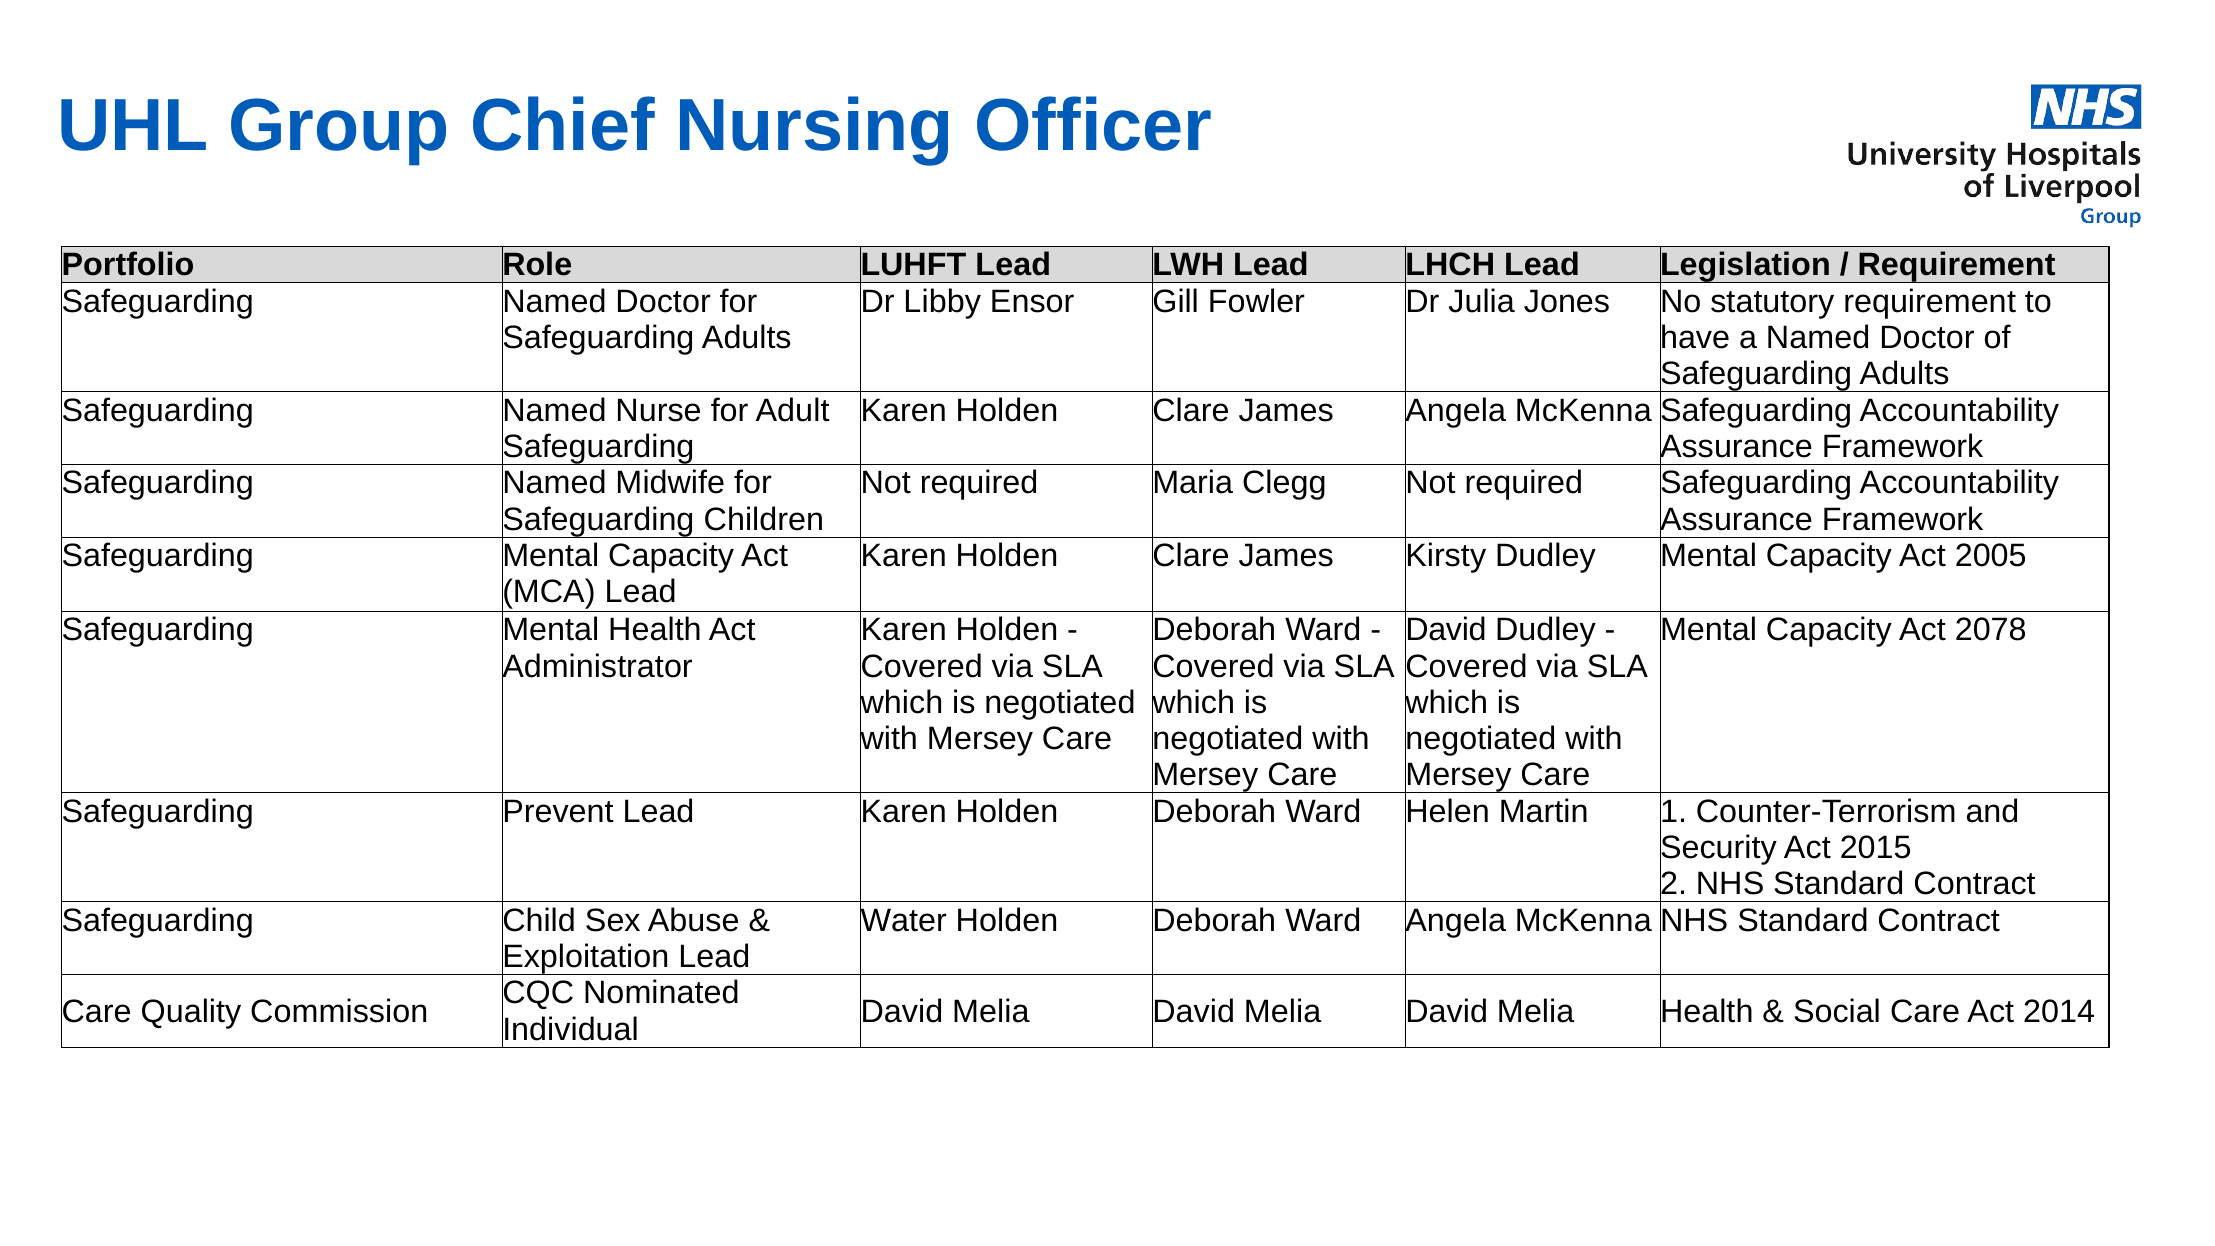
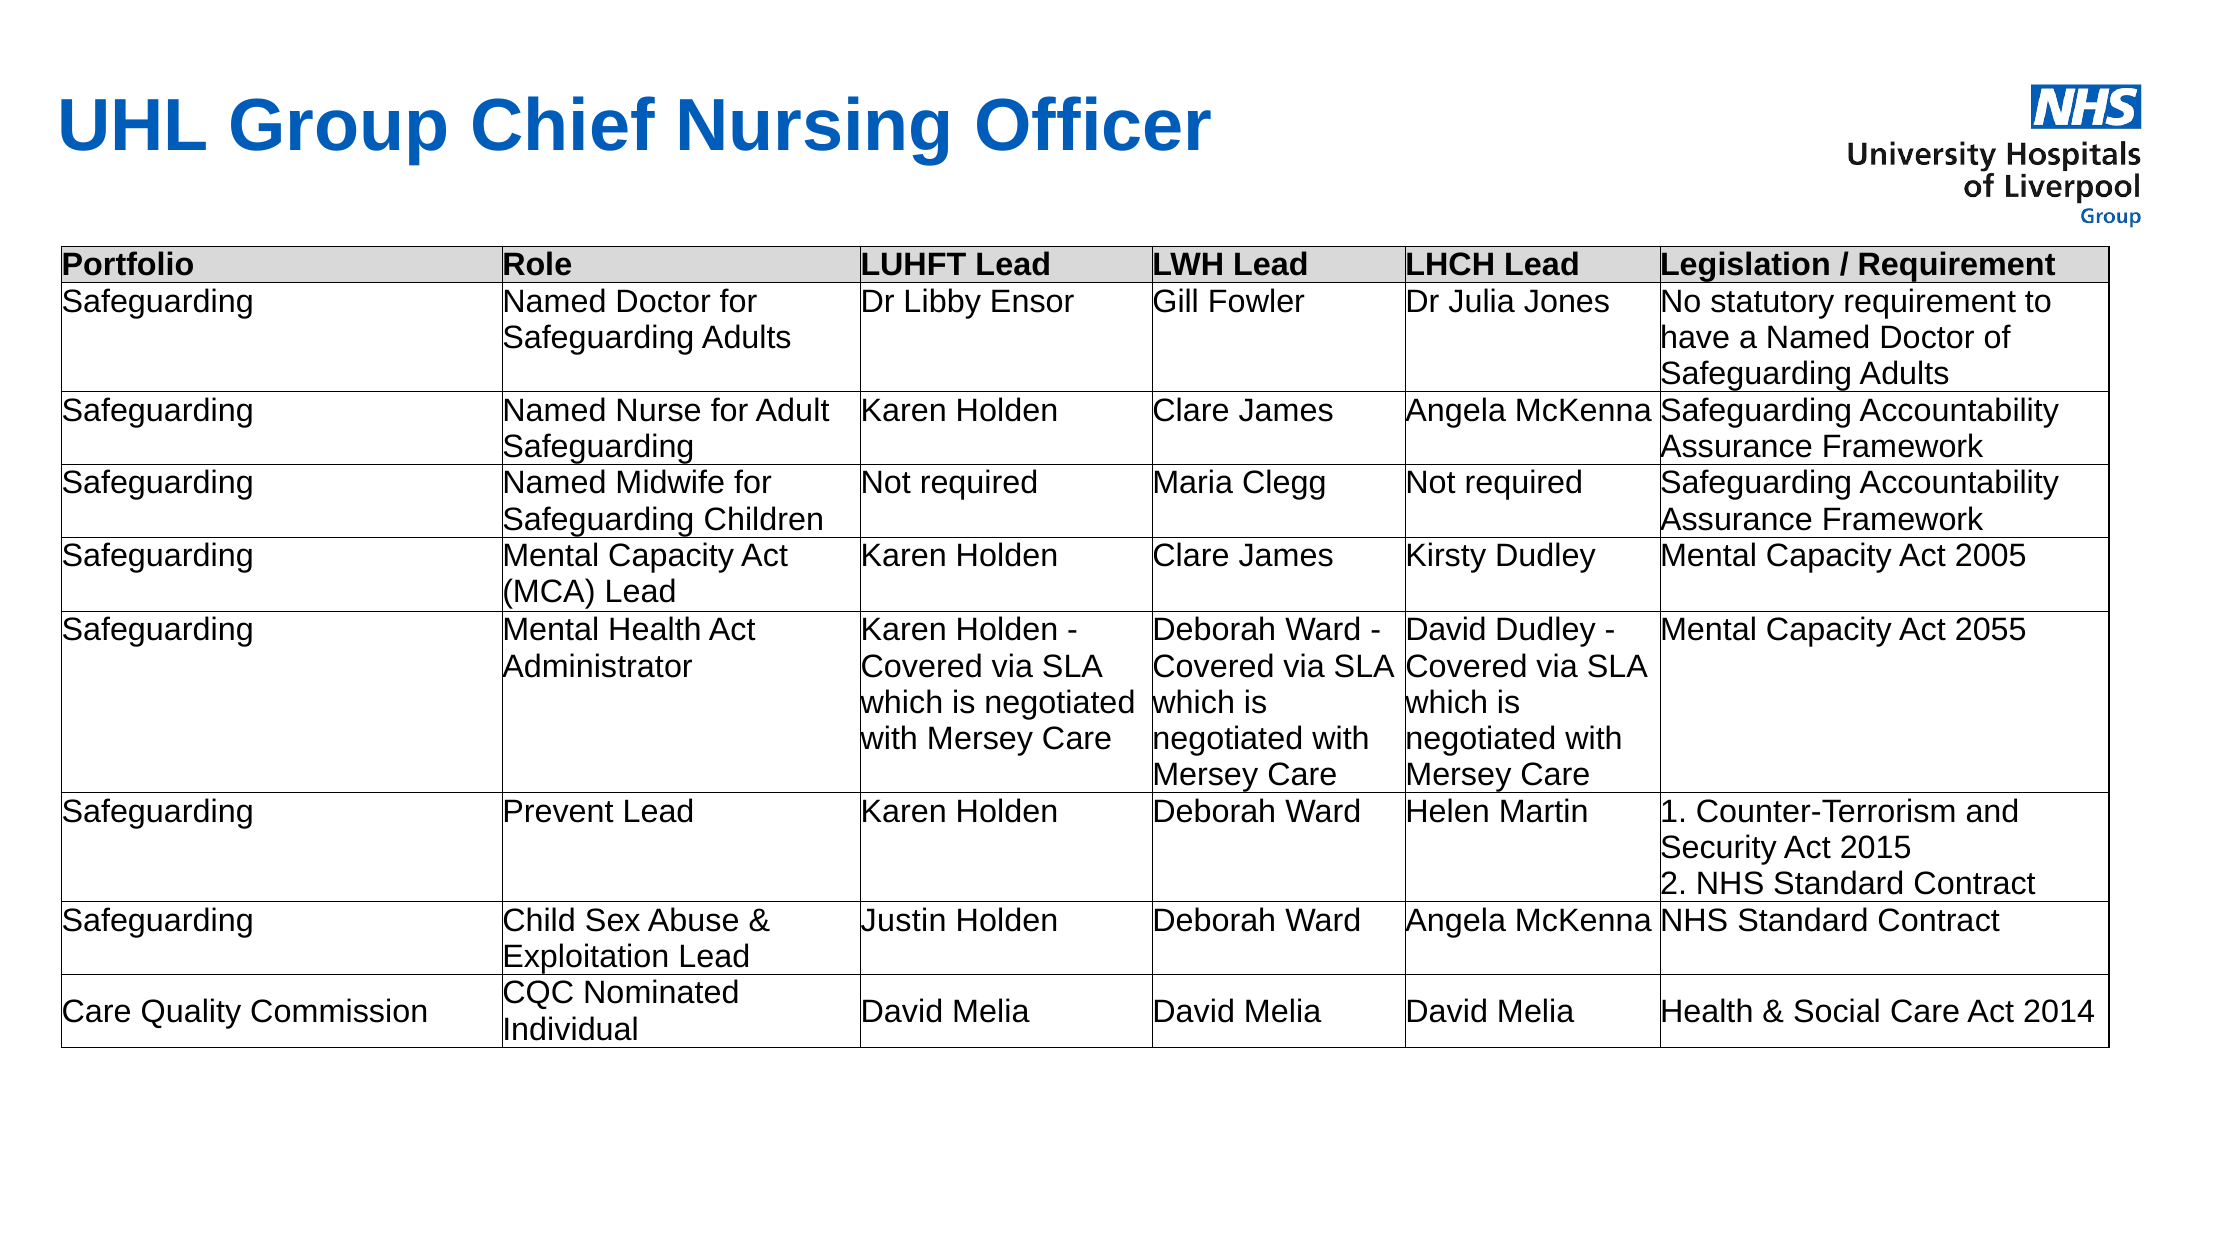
2078: 2078 -> 2055 (1991, 630)
Water: Water -> Justin (904, 921)
